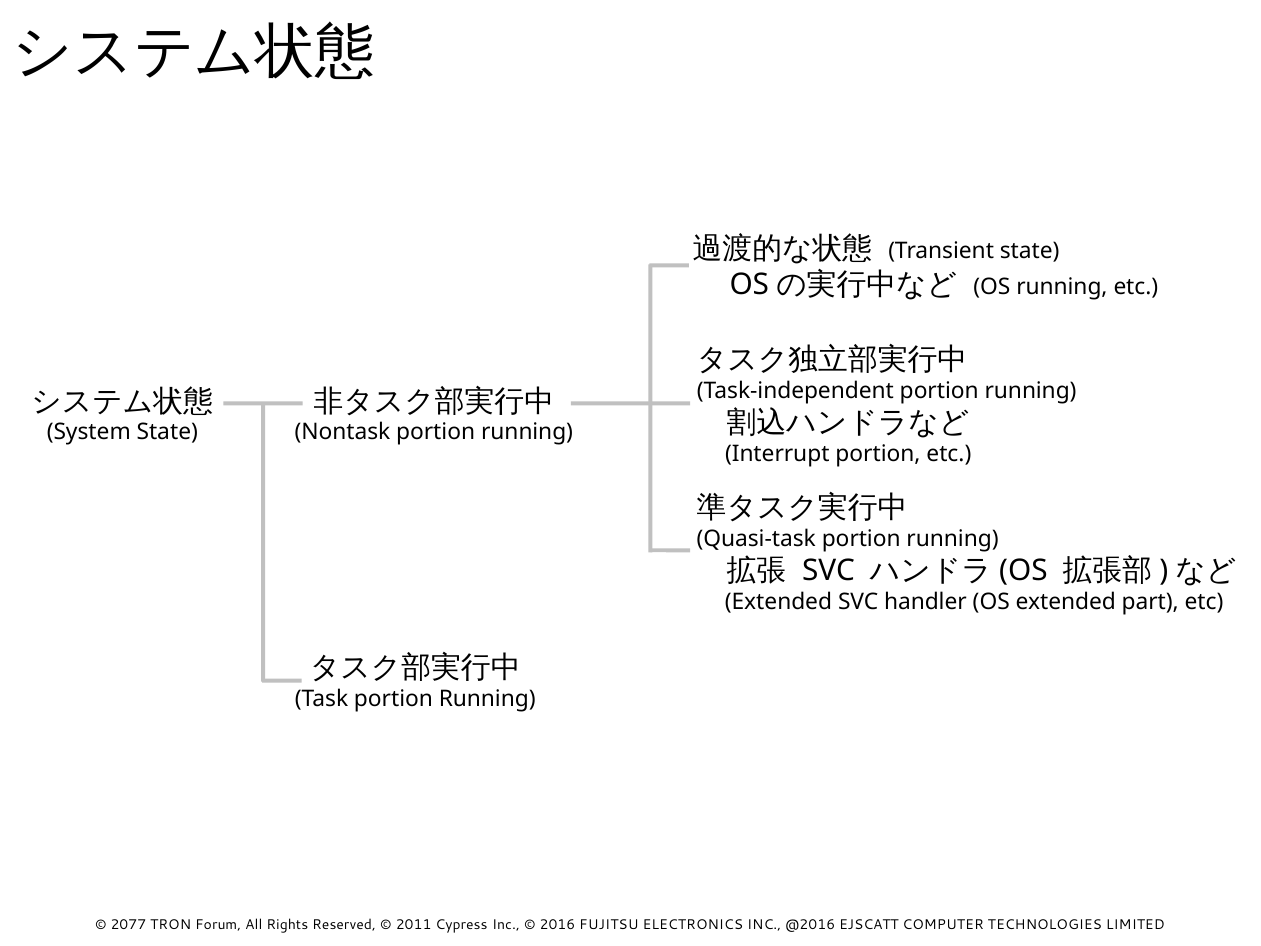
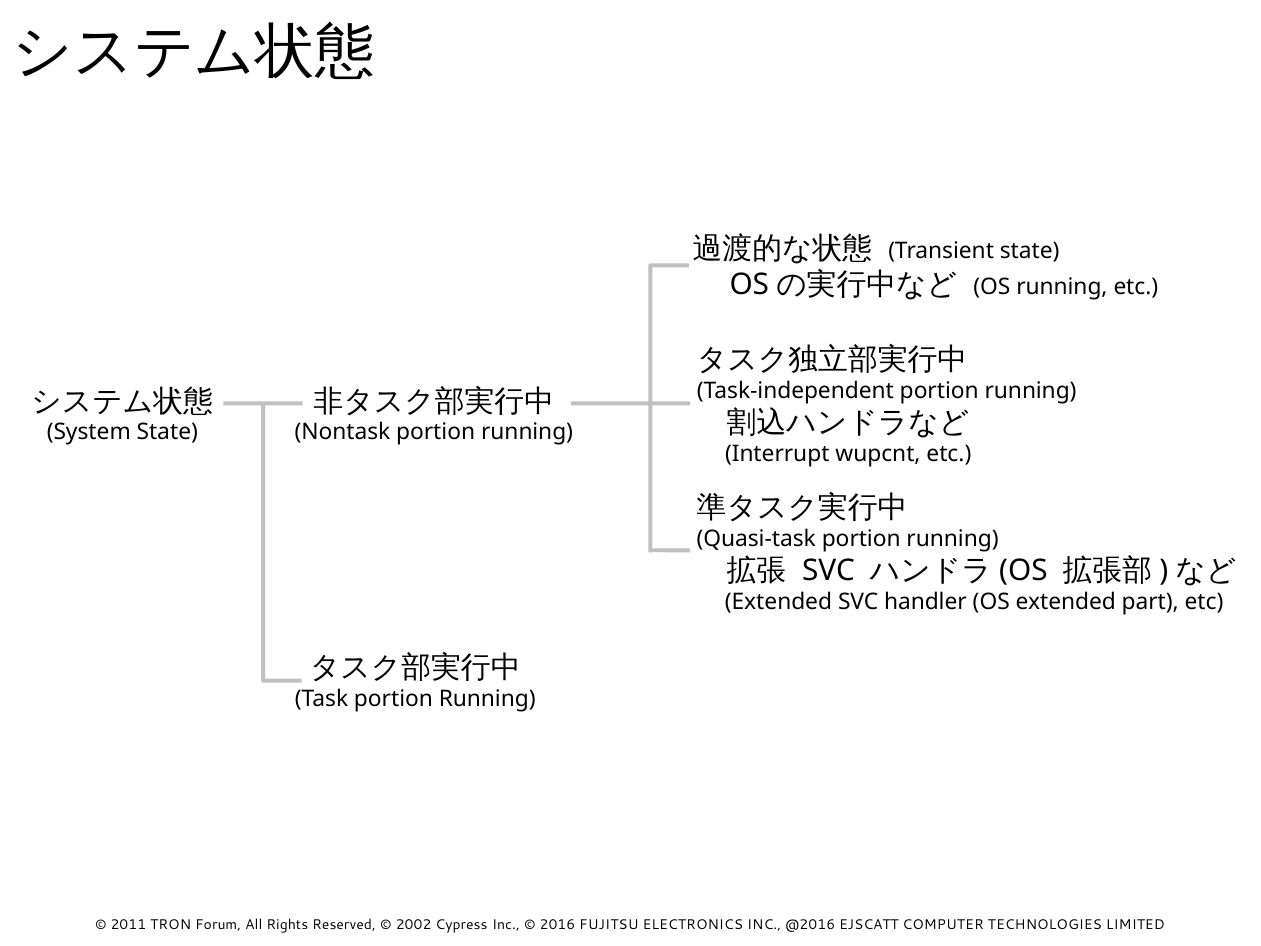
Interrupt portion: portion -> wupcnt (878, 454)
2077: 2077 -> 2011 (128, 925)
2011: 2011 -> 2002 (414, 925)
